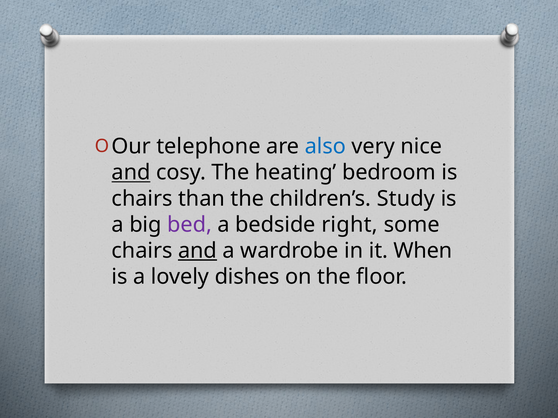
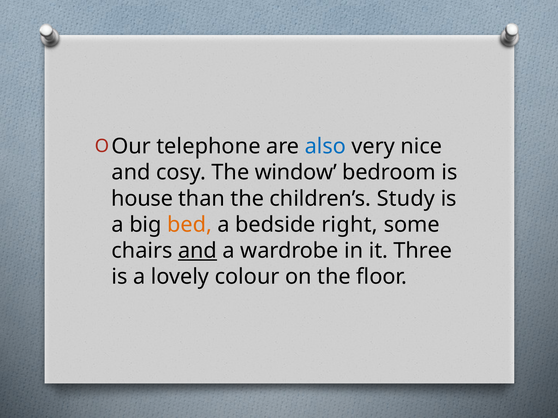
and underline: present -> none (131, 173)
heating: heating -> window (296, 173)
chairs: chairs -> house (142, 199)
bed colour: purple -> orange (190, 225)
When: When -> Three (423, 251)
dishes: dishes -> colour (247, 277)
